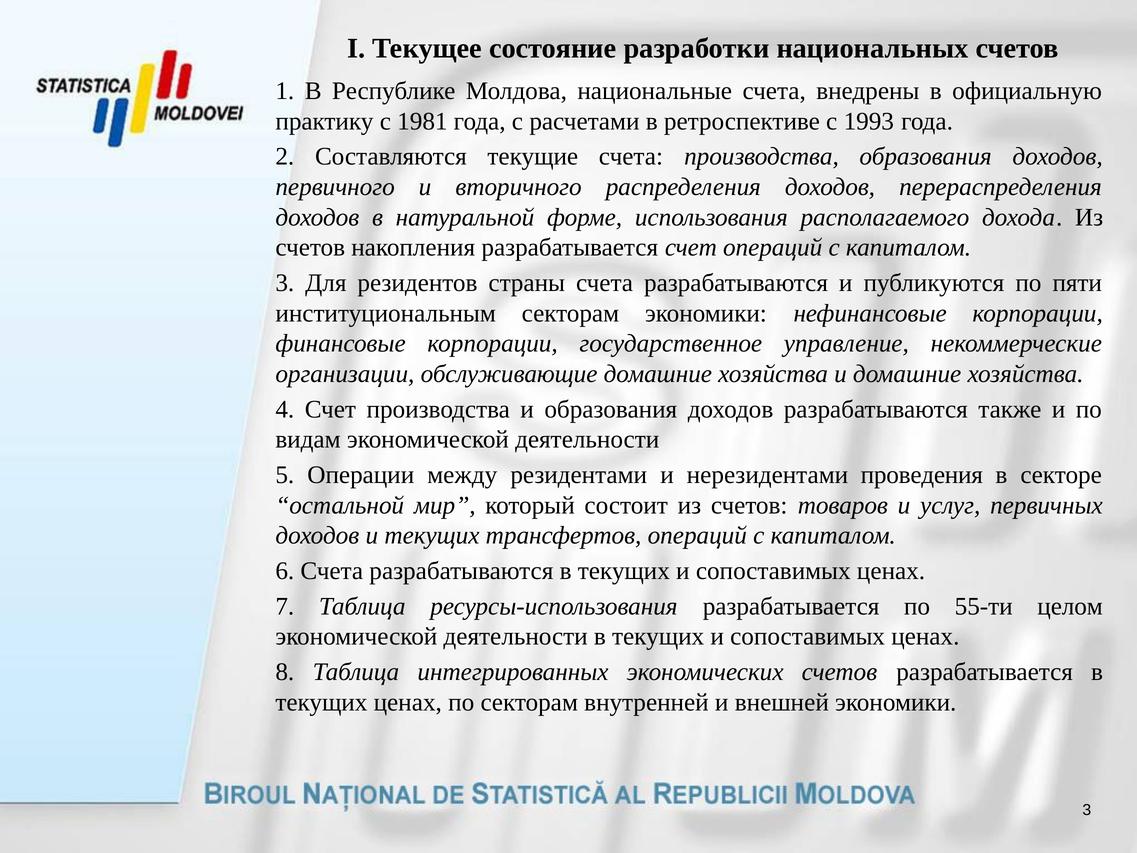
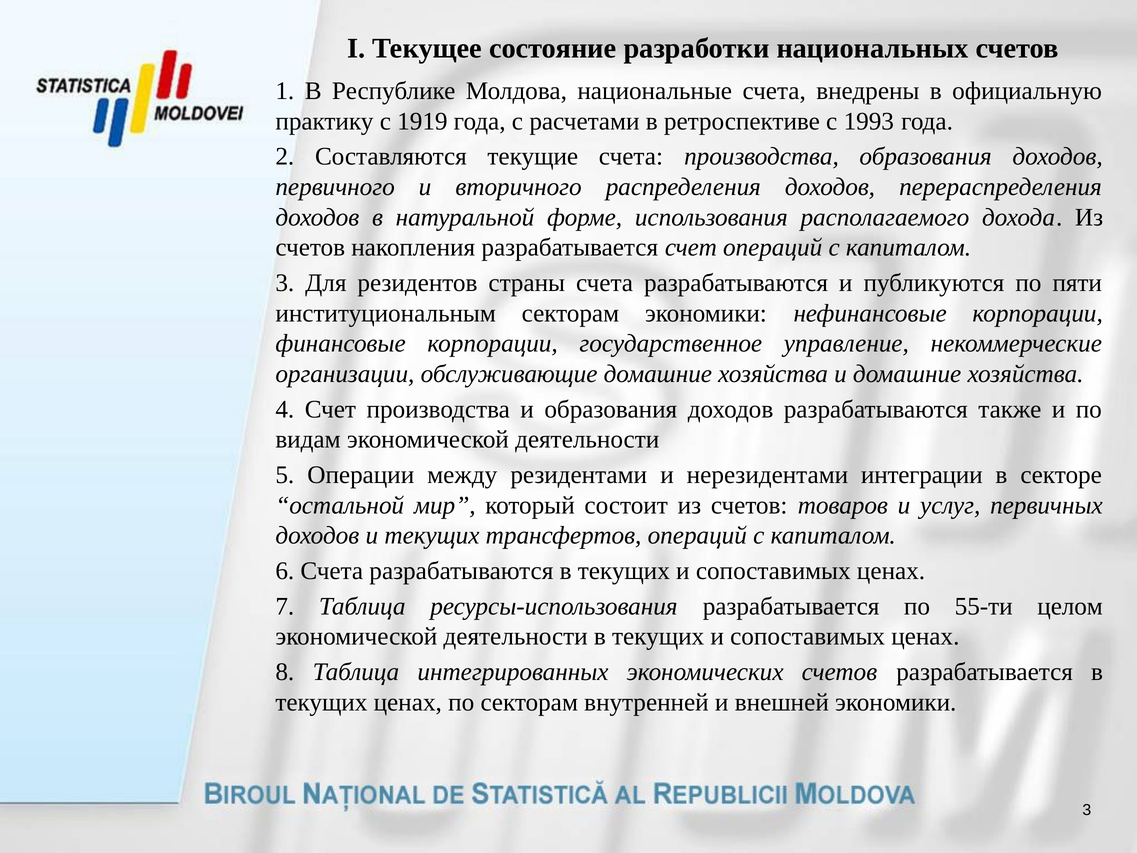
1981: 1981 -> 1919 (422, 121)
проведения: проведения -> интеграции (922, 475)
